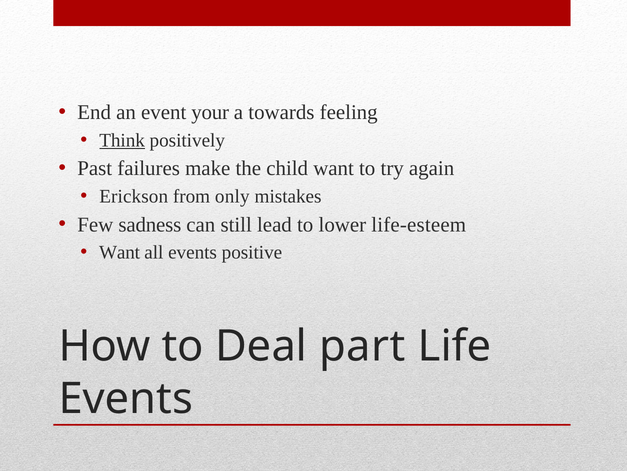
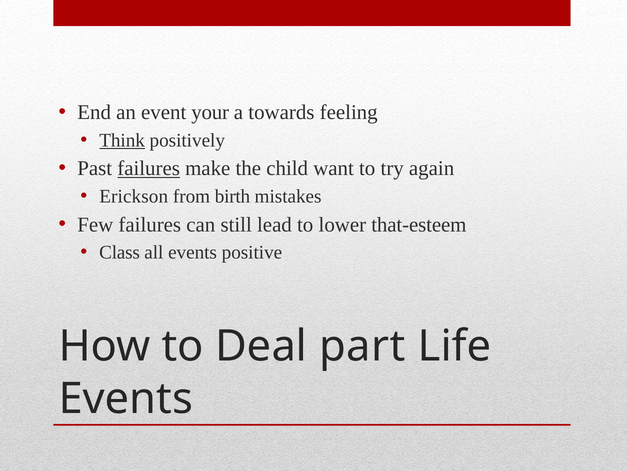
failures underline: none -> present (149, 168)
only: only -> birth (232, 196)
Few sadness: sadness -> failures (150, 224)
life-esteem: life-esteem -> that-esteem (419, 224)
Want: Want -> Class (120, 252)
